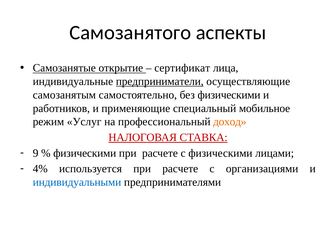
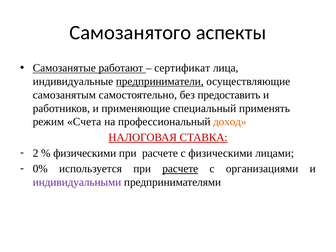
открытие: открытие -> работают (121, 68)
без физическими: физическими -> предоставить (229, 95)
мобильное: мобильное -> применять (264, 108)
Услуг: Услуг -> Счета (84, 122)
9: 9 -> 2 (36, 153)
4%: 4% -> 0% (40, 169)
расчете underline: none -> present (180, 169)
индивидуальными colour: blue -> purple (77, 182)
